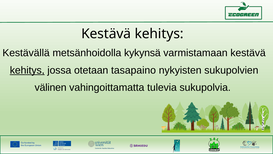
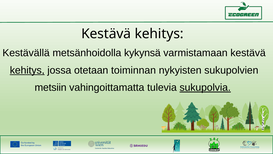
tasapaino: tasapaino -> toiminnan (134, 70)
välinen: välinen -> metsiin (51, 87)
sukupolvia underline: none -> present (205, 87)
